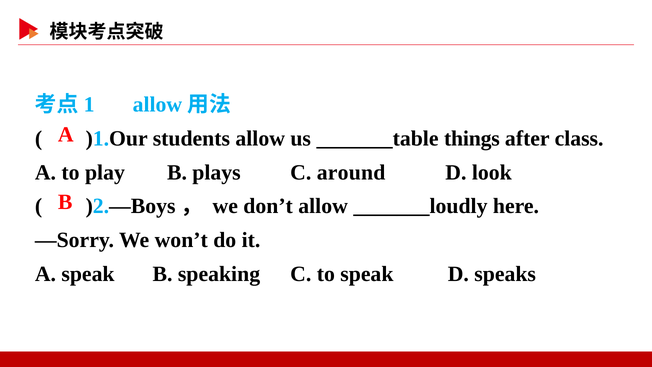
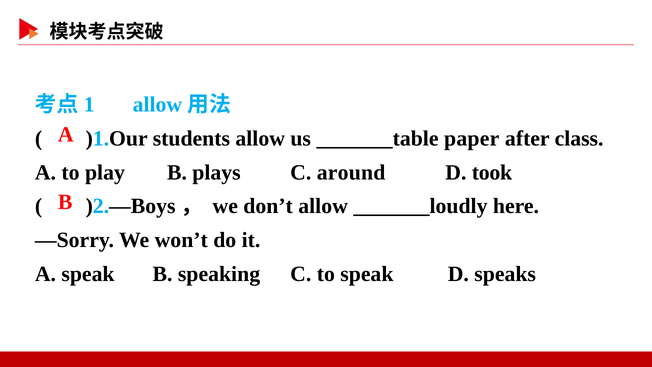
things: things -> paper (472, 138)
look: look -> took (492, 172)
